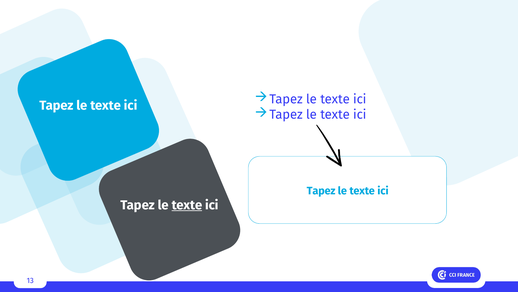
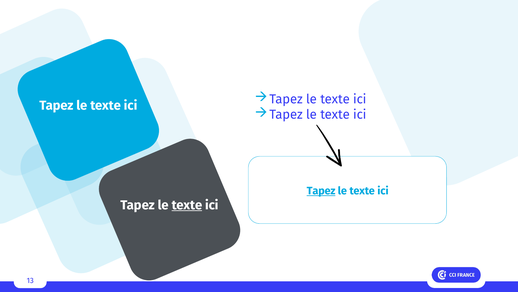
Tapez underline: none -> present (321, 190)
